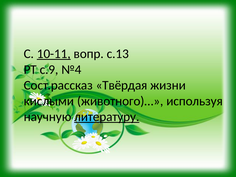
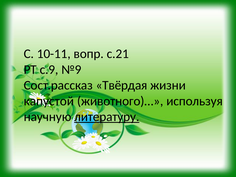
10-11 underline: present -> none (54, 54)
с.13: с.13 -> с.21 (118, 54)
№4: №4 -> №9 (71, 70)
кислыми: кислыми -> капустой (49, 101)
